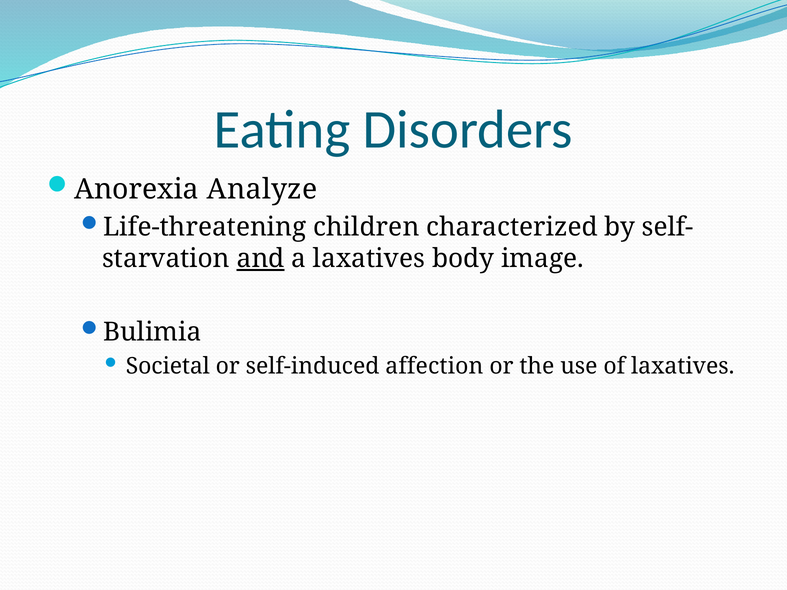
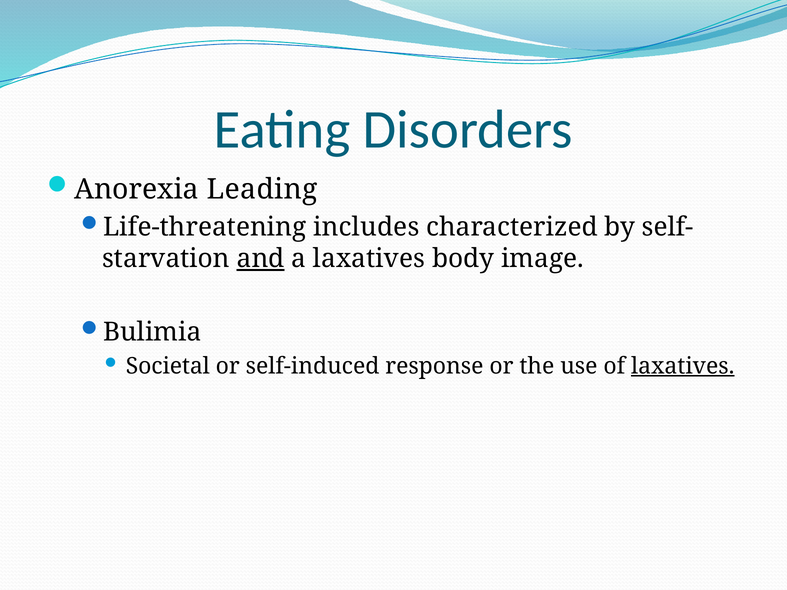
Analyze: Analyze -> Leading (262, 189)
children: children -> includes (366, 227)
affection: affection -> response (434, 366)
laxatives underline: none -> present (683, 366)
